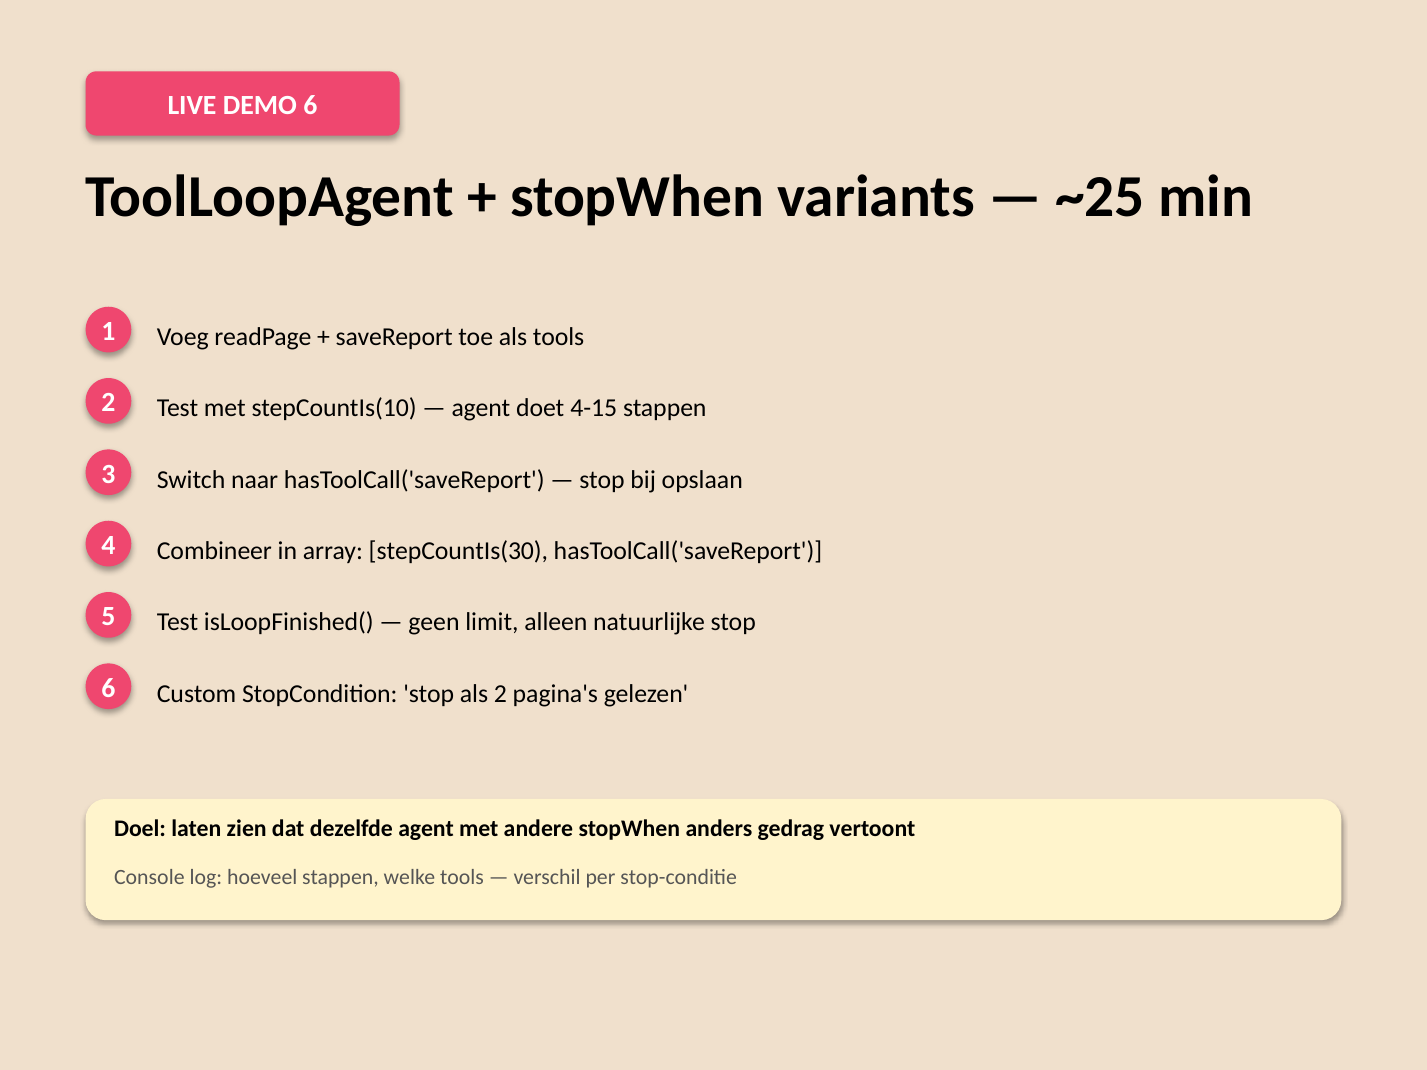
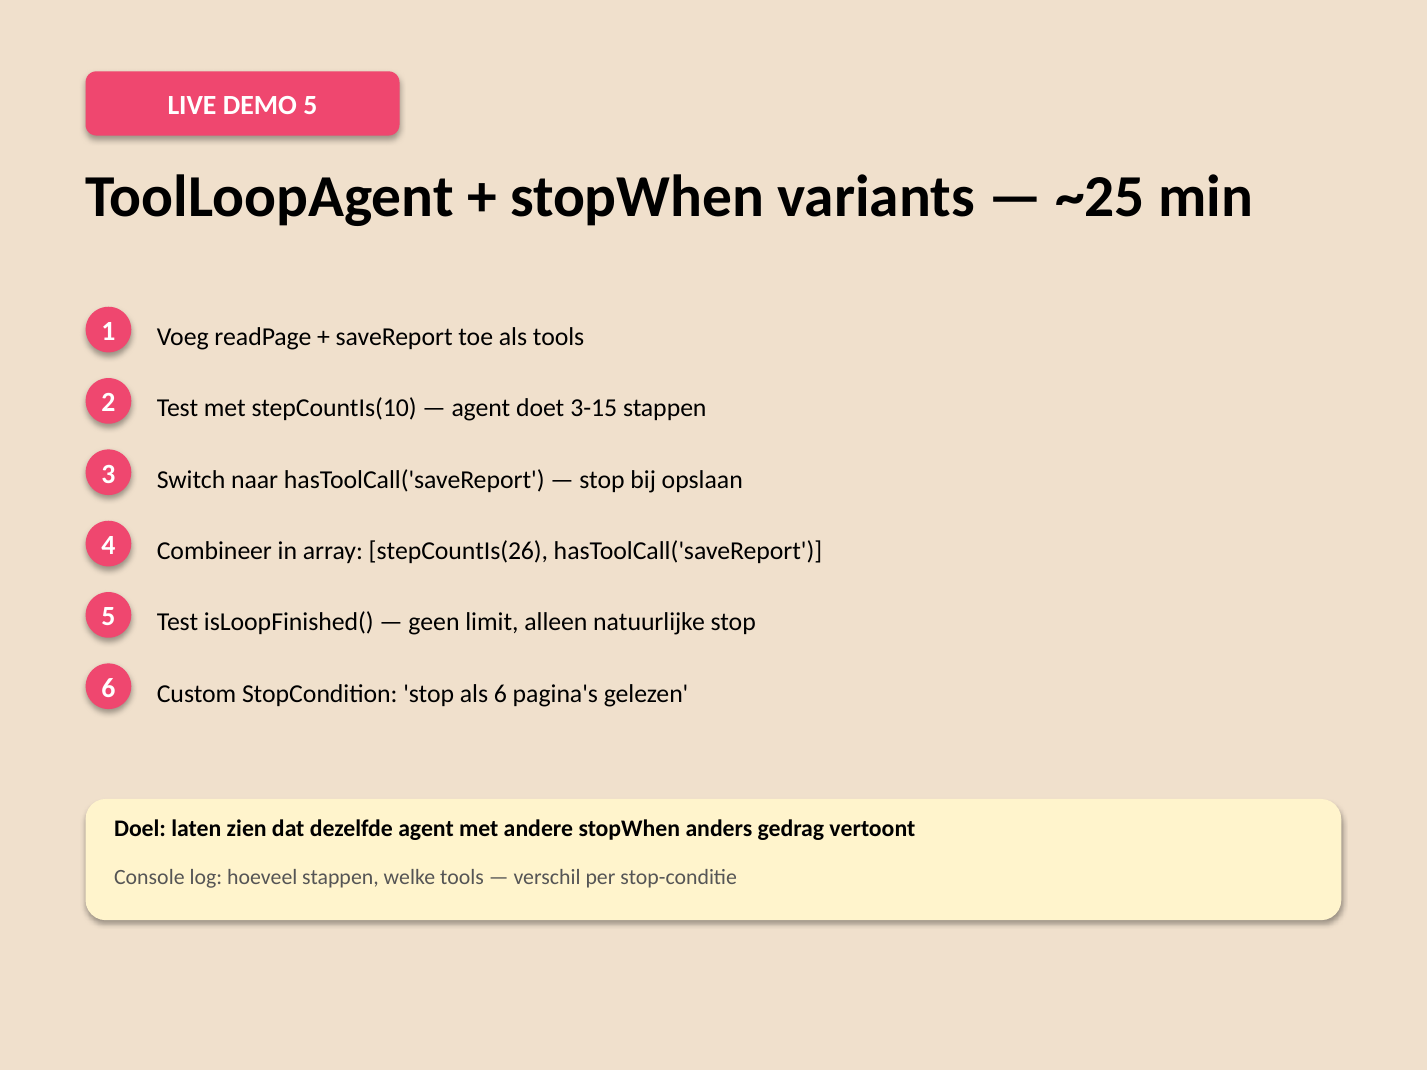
DEMO 6: 6 -> 5 (310, 105)
4-15: 4-15 -> 3-15 (594, 408)
stepCountIs(30: stepCountIs(30 -> stepCountIs(26 (458, 551)
als 2: 2 -> 6 (500, 694)
